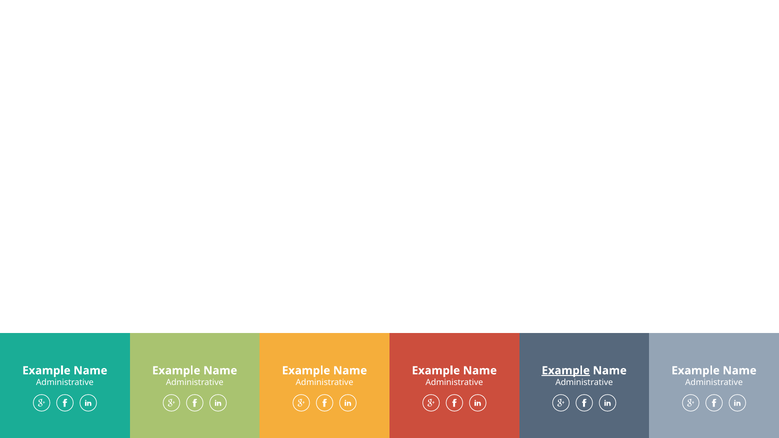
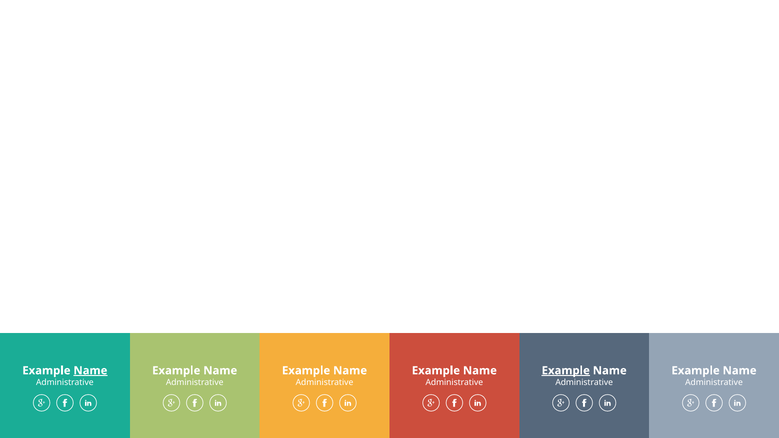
Name underline: none -> present (90, 371)
